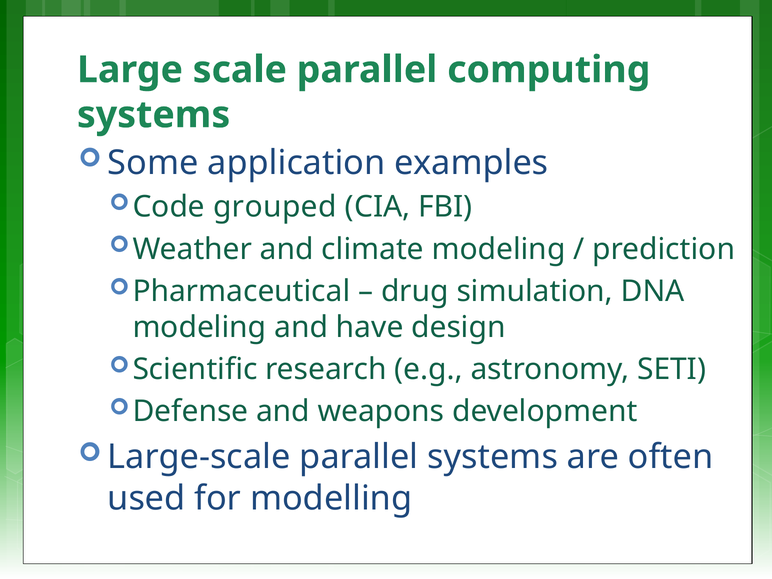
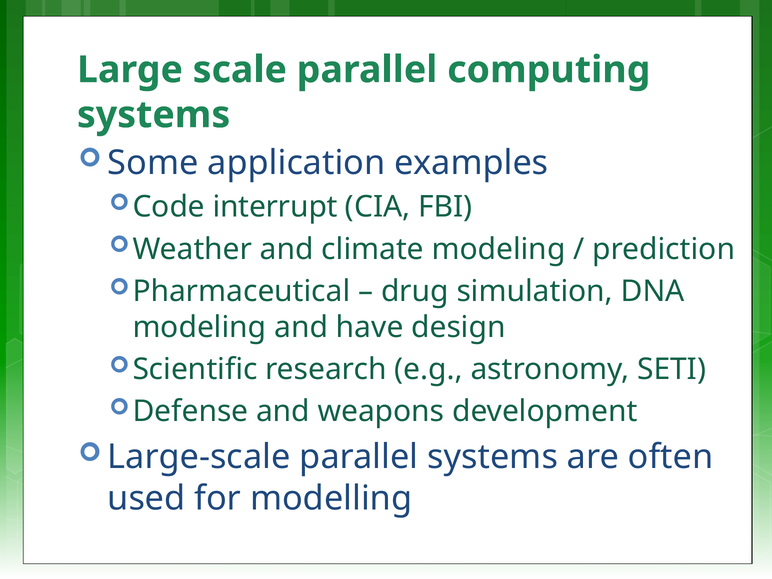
grouped: grouped -> interrupt (275, 207)
